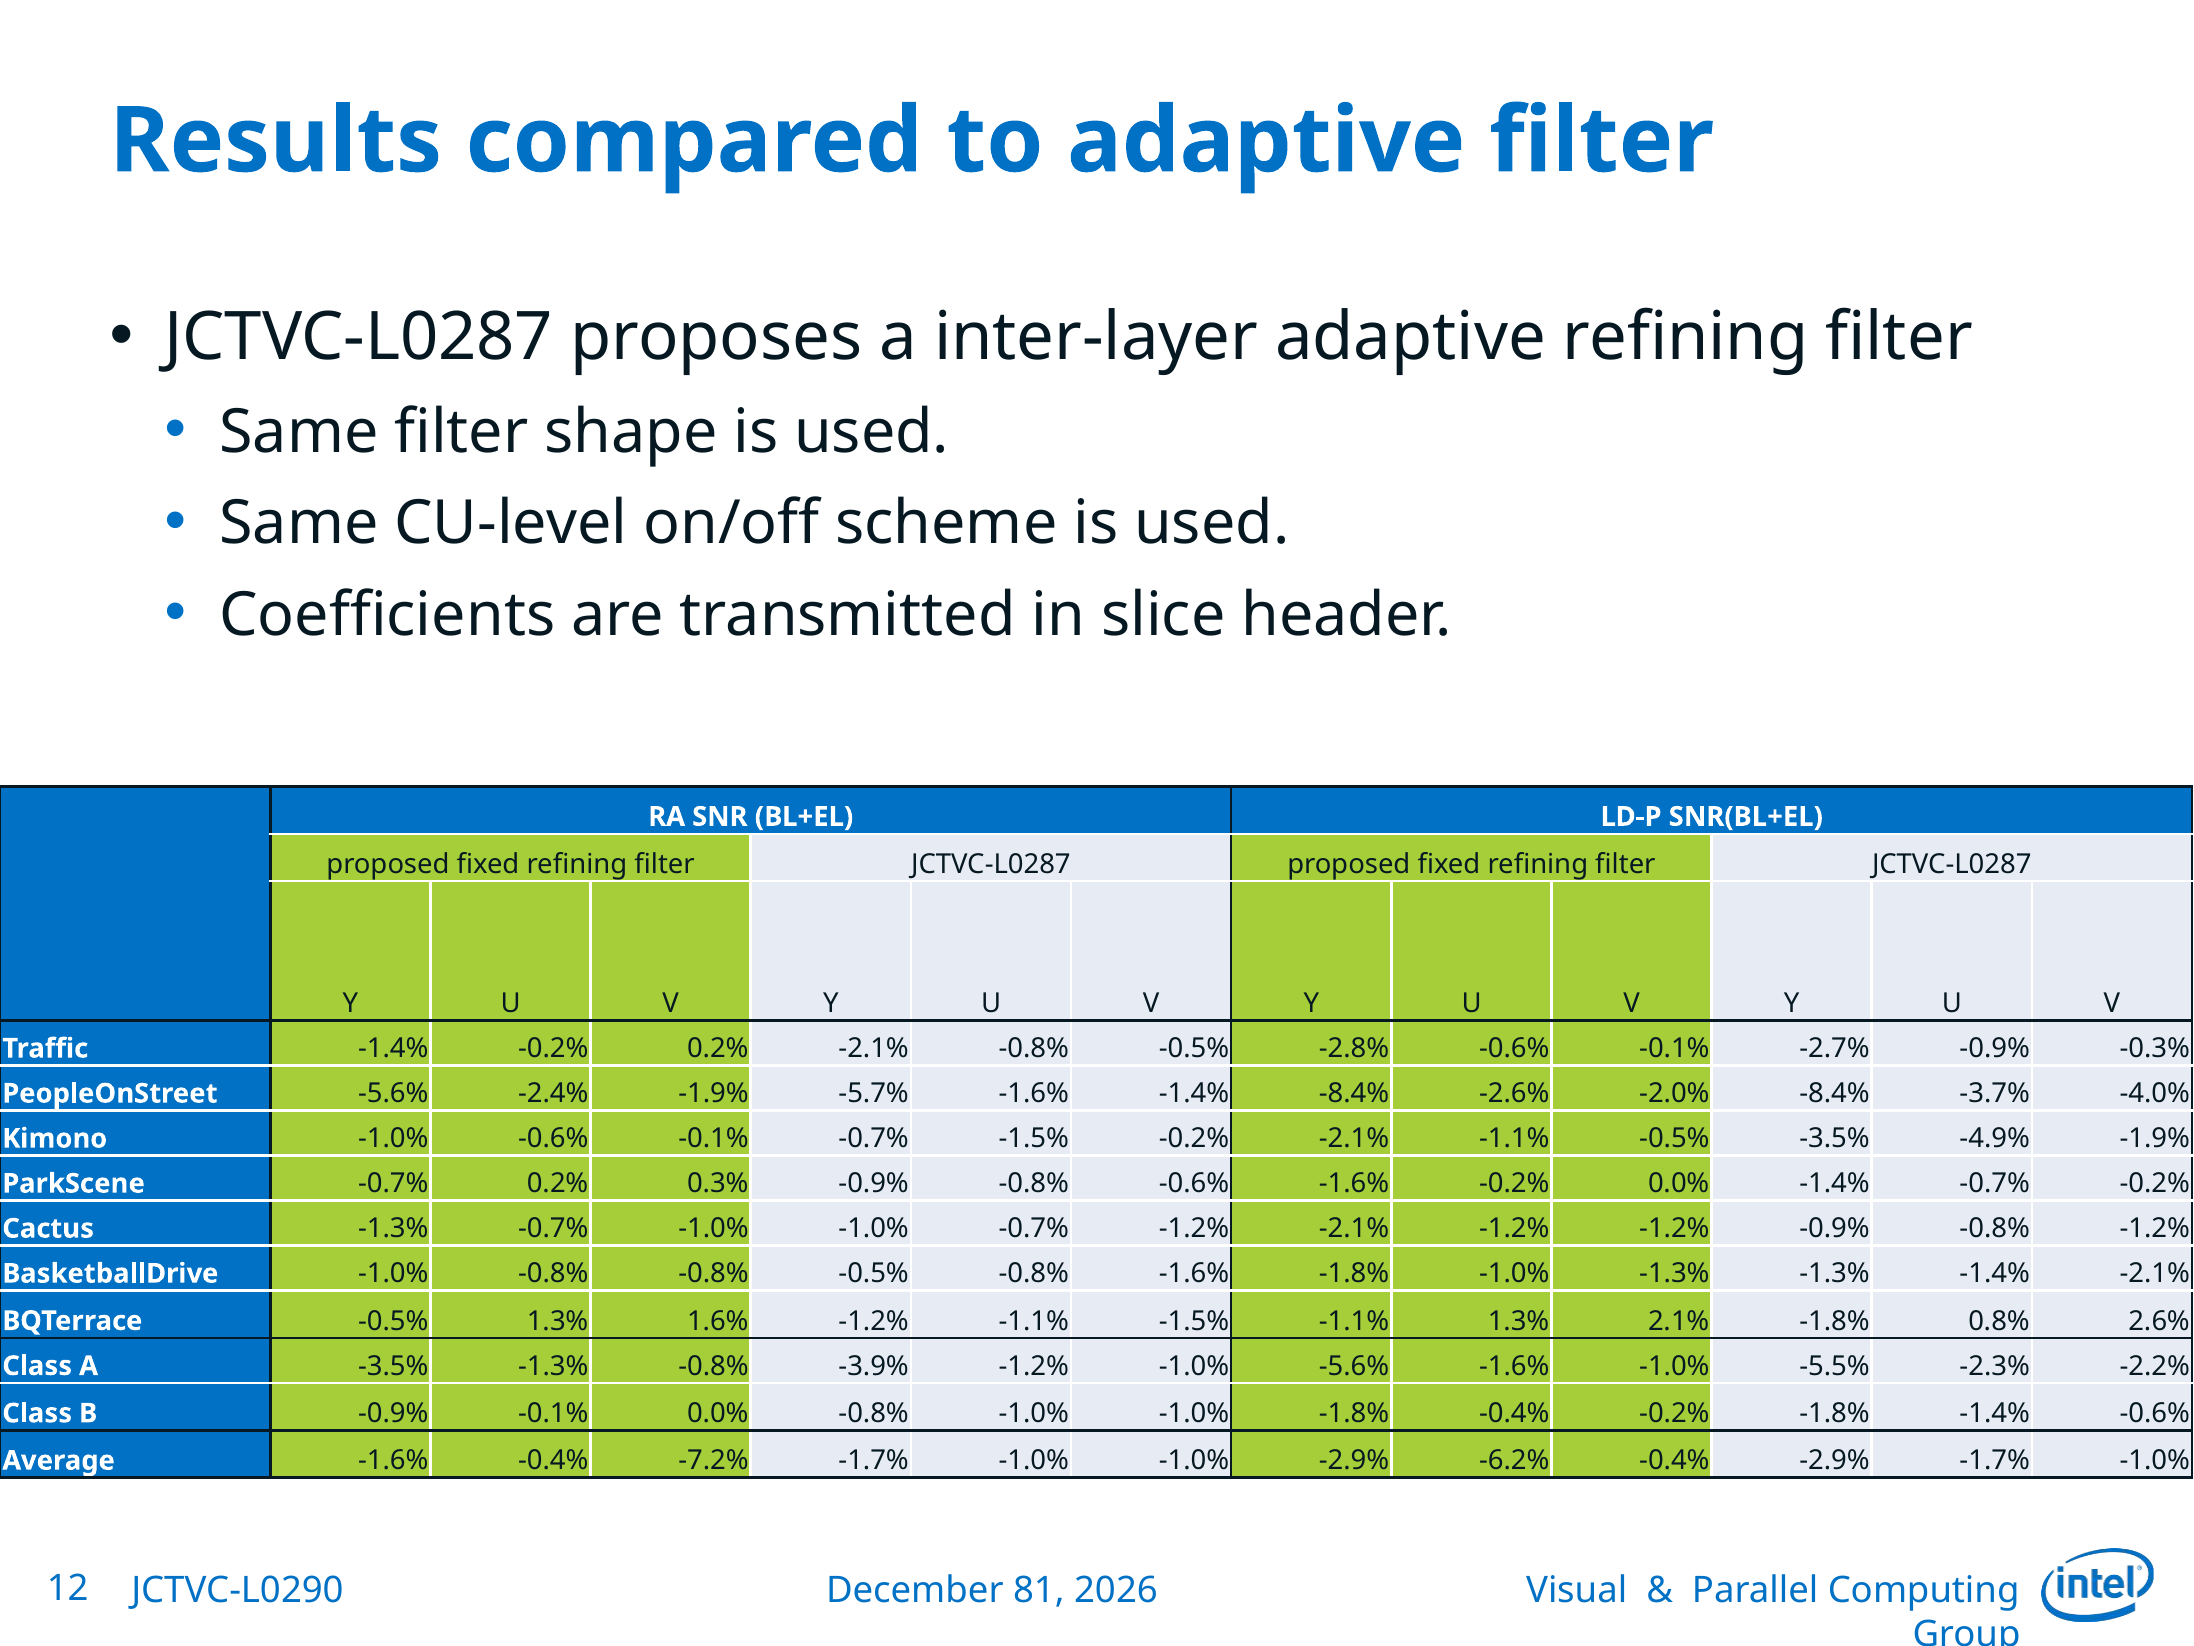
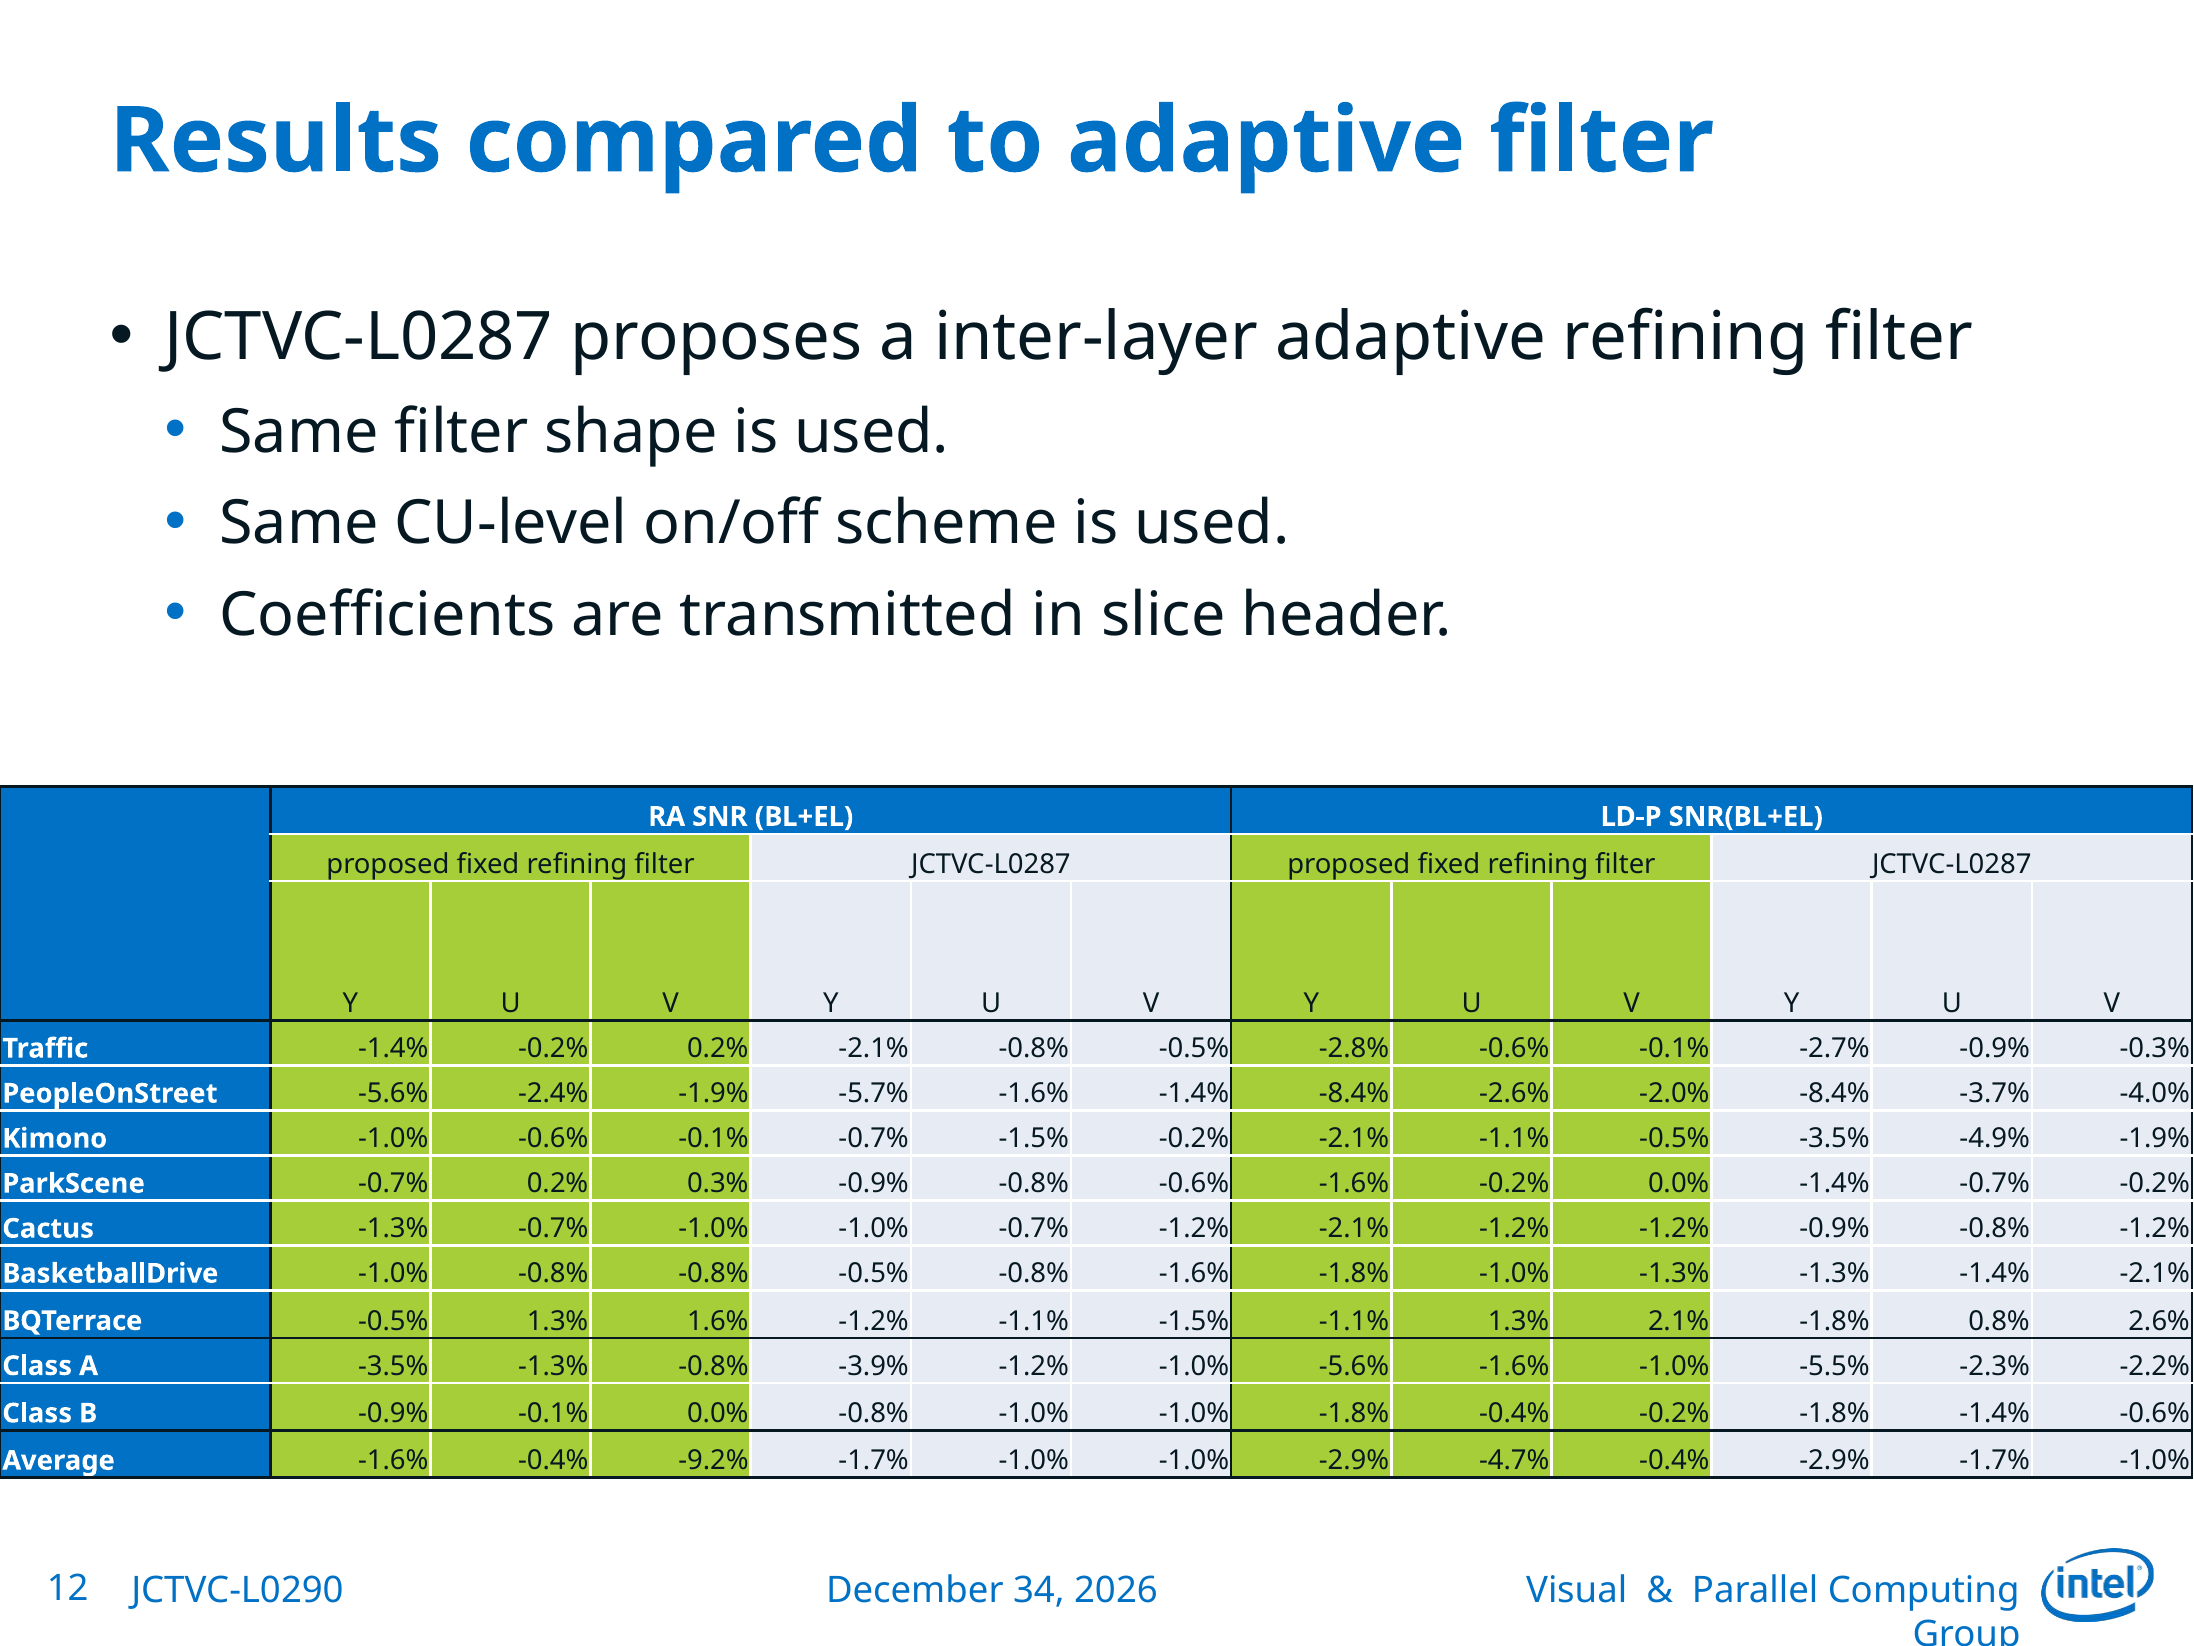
-7.2%: -7.2% -> -9.2% (714, 1460)
-6.2%: -6.2% -> -4.7% (1514, 1460)
81: 81 -> 34 (1039, 1590)
